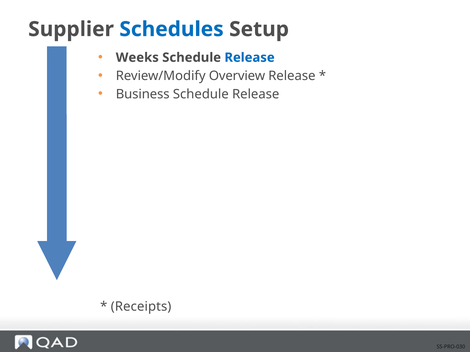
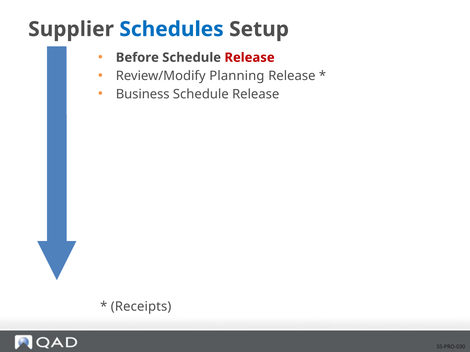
Weeks: Weeks -> Before (137, 58)
Release colour: blue -> red (250, 58)
Overview: Overview -> Planning (237, 76)
